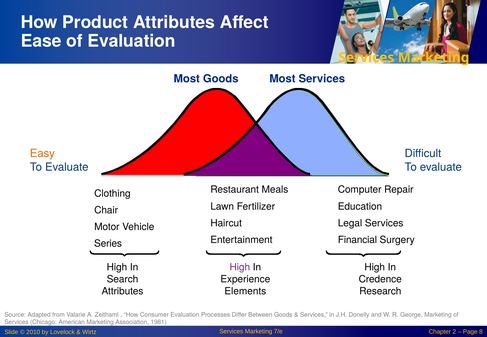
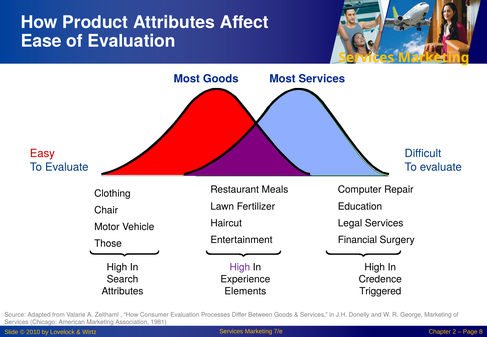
Easy colour: orange -> red (42, 154)
Series: Series -> Those (108, 244)
Research: Research -> Triggered (380, 291)
